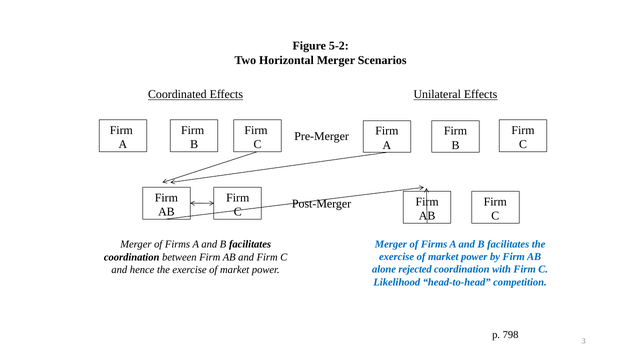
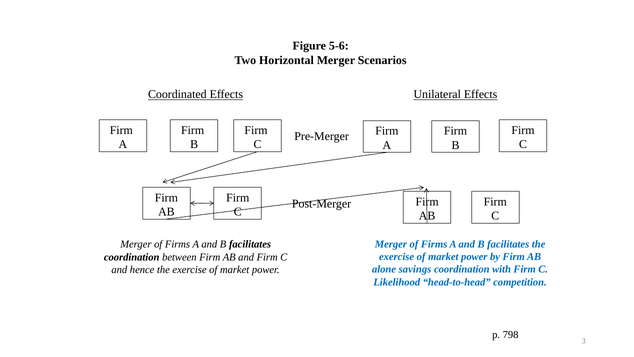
5-2: 5-2 -> 5-6 (339, 46)
rejected: rejected -> savings (415, 269)
